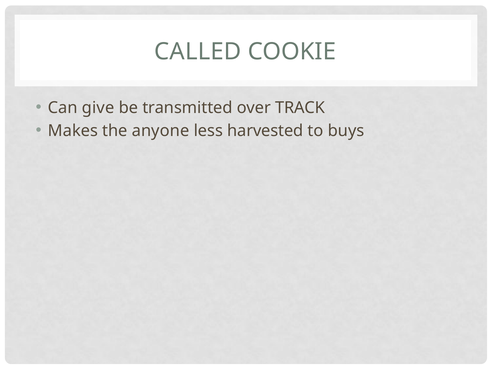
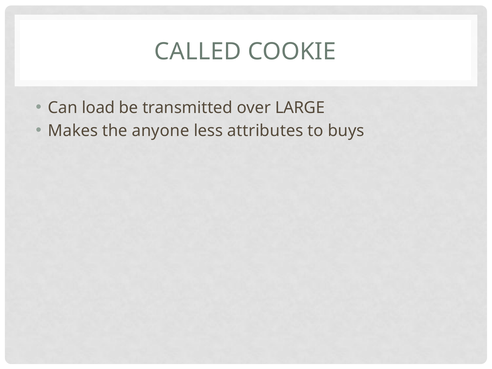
give: give -> load (98, 108)
TRACK: TRACK -> LARGE (300, 108)
harvested: harvested -> attributes (265, 131)
